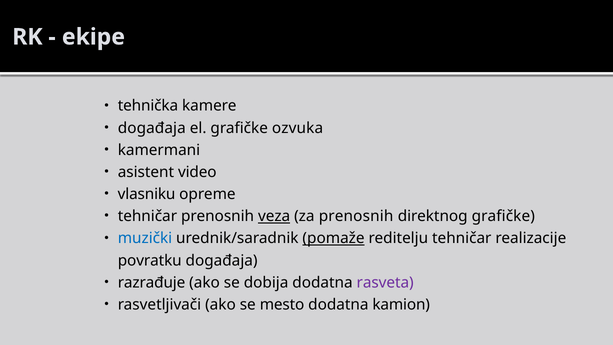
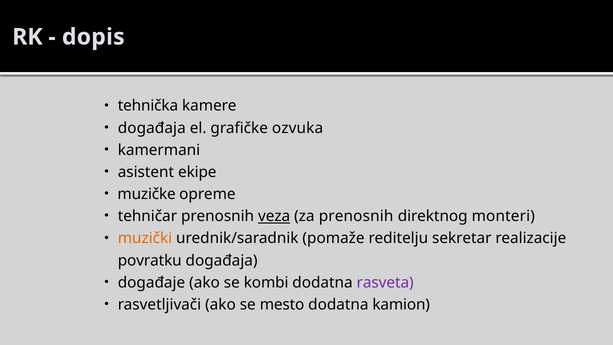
ekipe: ekipe -> dopis (93, 37)
video: video -> ekipe (197, 172)
vlasniku: vlasniku -> muzičke (147, 194)
direktnog grafičke: grafičke -> monteri (503, 216)
muzički colour: blue -> orange (145, 238)
pomaže underline: present -> none (334, 238)
reditelju tehničar: tehničar -> sekretar (462, 238)
razrađuje: razrađuje -> događaje (151, 282)
dobija: dobija -> kombi (266, 282)
